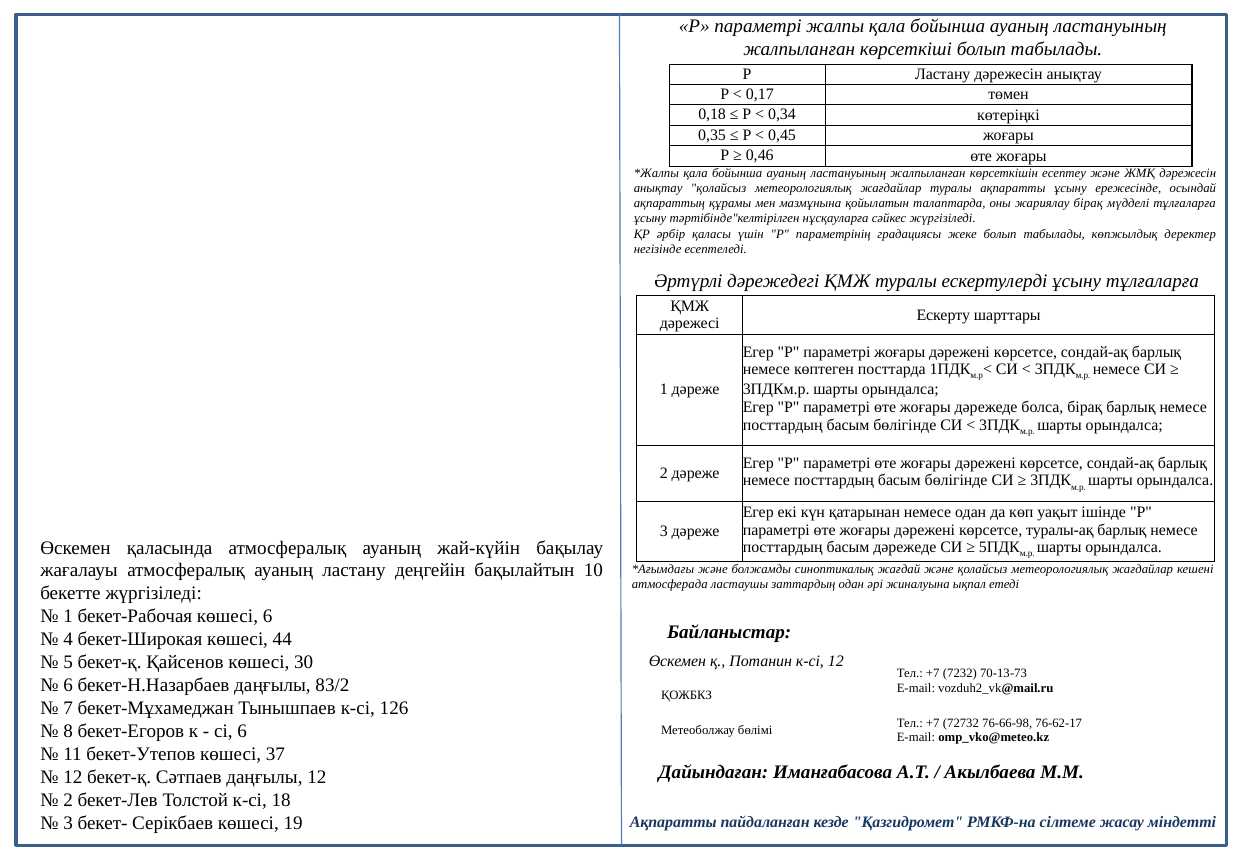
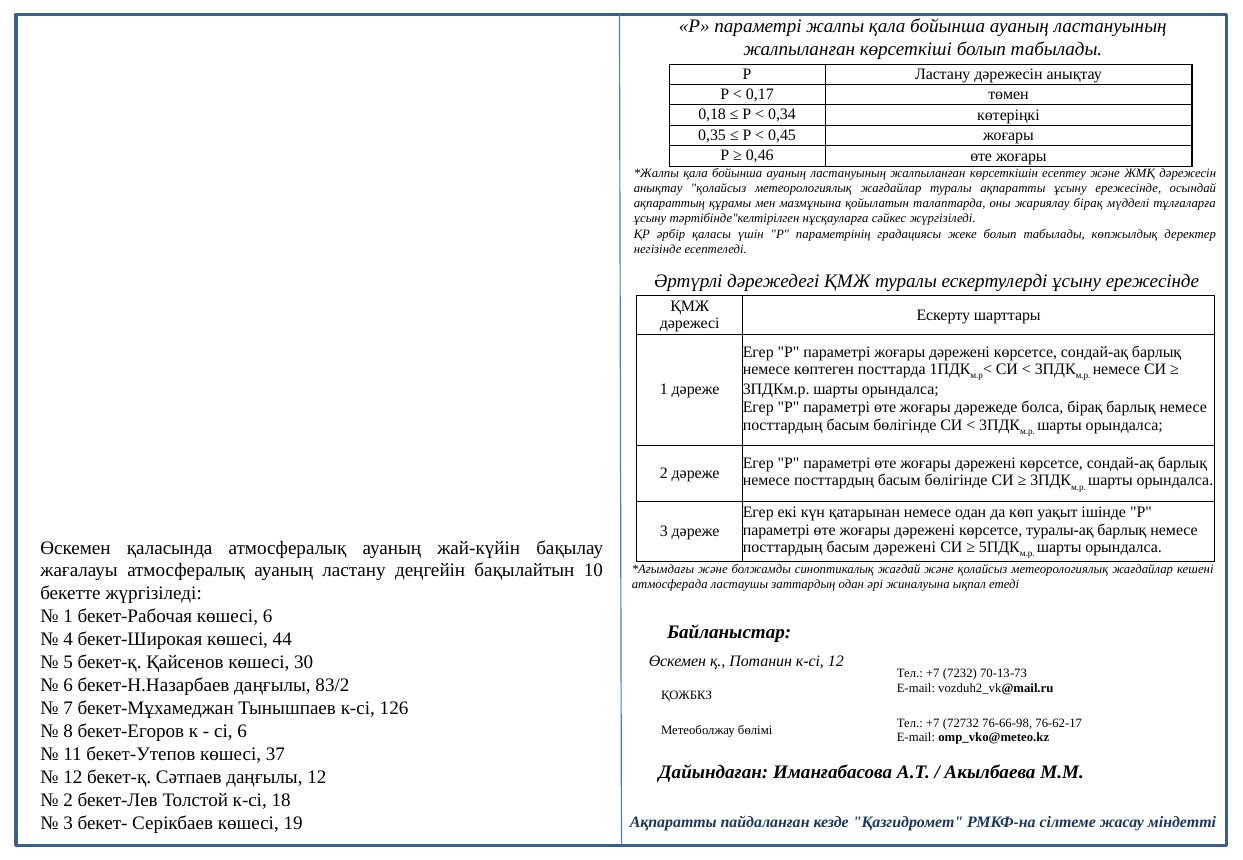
ескертулерді ұсыну тұлғаларға: тұлғаларға -> ережесінде (1152, 281)
басым дәрежеде: дәрежеде -> дәрежені (905, 548)
